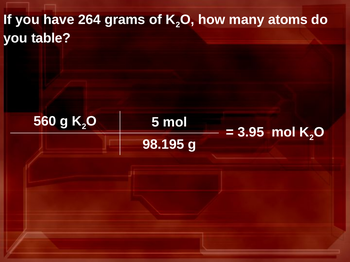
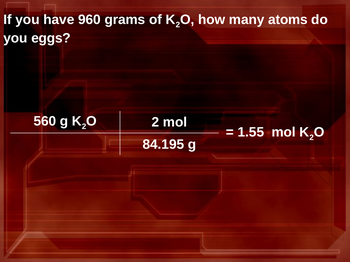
264: 264 -> 960 (89, 20)
table: table -> eggs (51, 38)
5: 5 -> 2 (155, 122)
3.95: 3.95 -> 1.55 (251, 132)
98.195: 98.195 -> 84.195 (163, 145)
